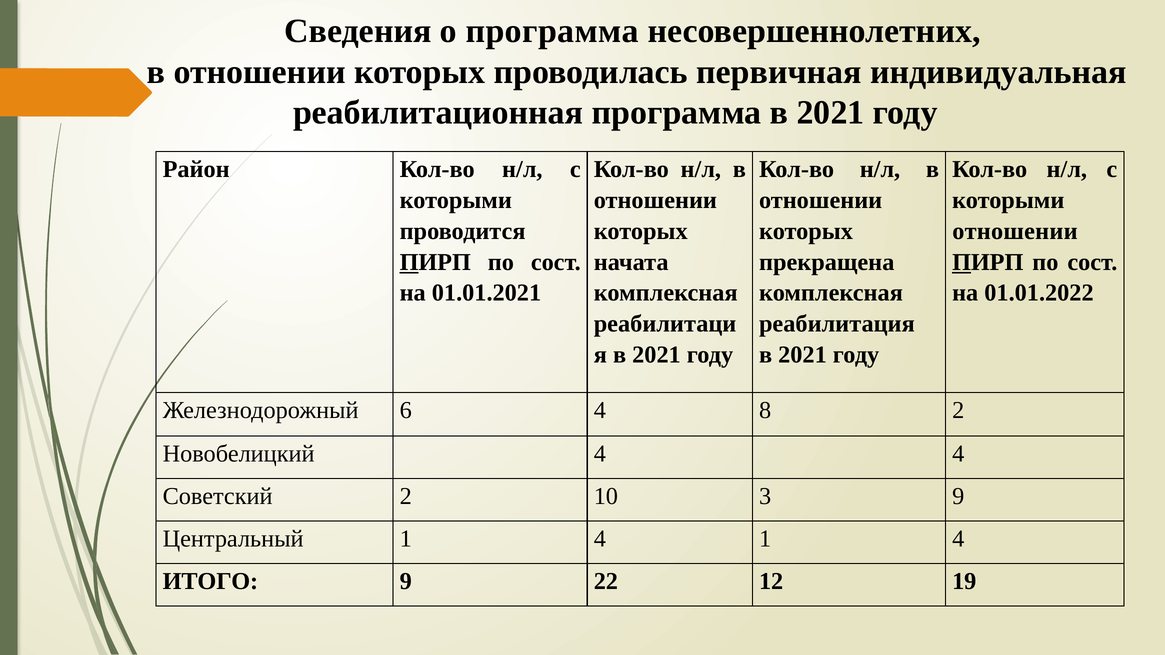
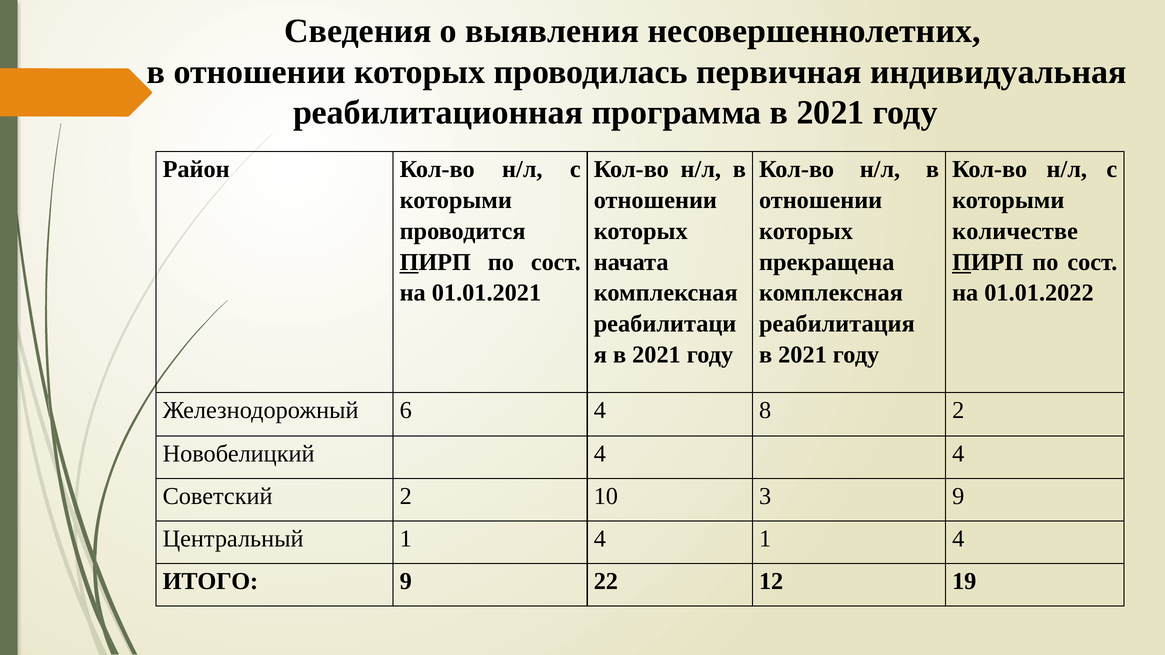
о программа: программа -> выявления (552, 31)
отношении: отношении -> количестве (1015, 231)
